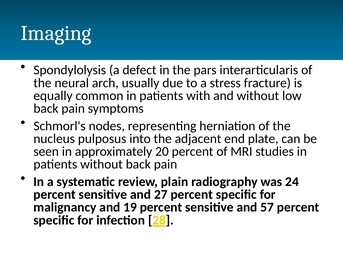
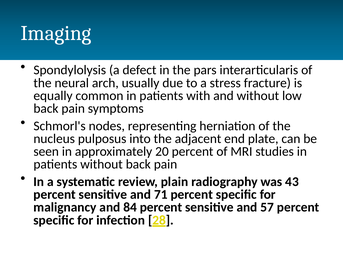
24: 24 -> 43 (292, 182)
27: 27 -> 71 (161, 195)
19: 19 -> 84 (130, 207)
